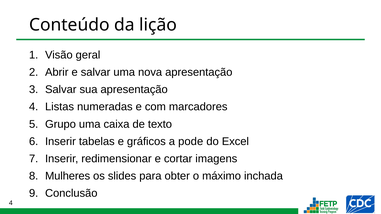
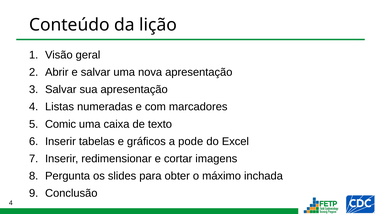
Grupo: Grupo -> Comic (61, 124)
Mulheres: Mulheres -> Pergunta (68, 176)
